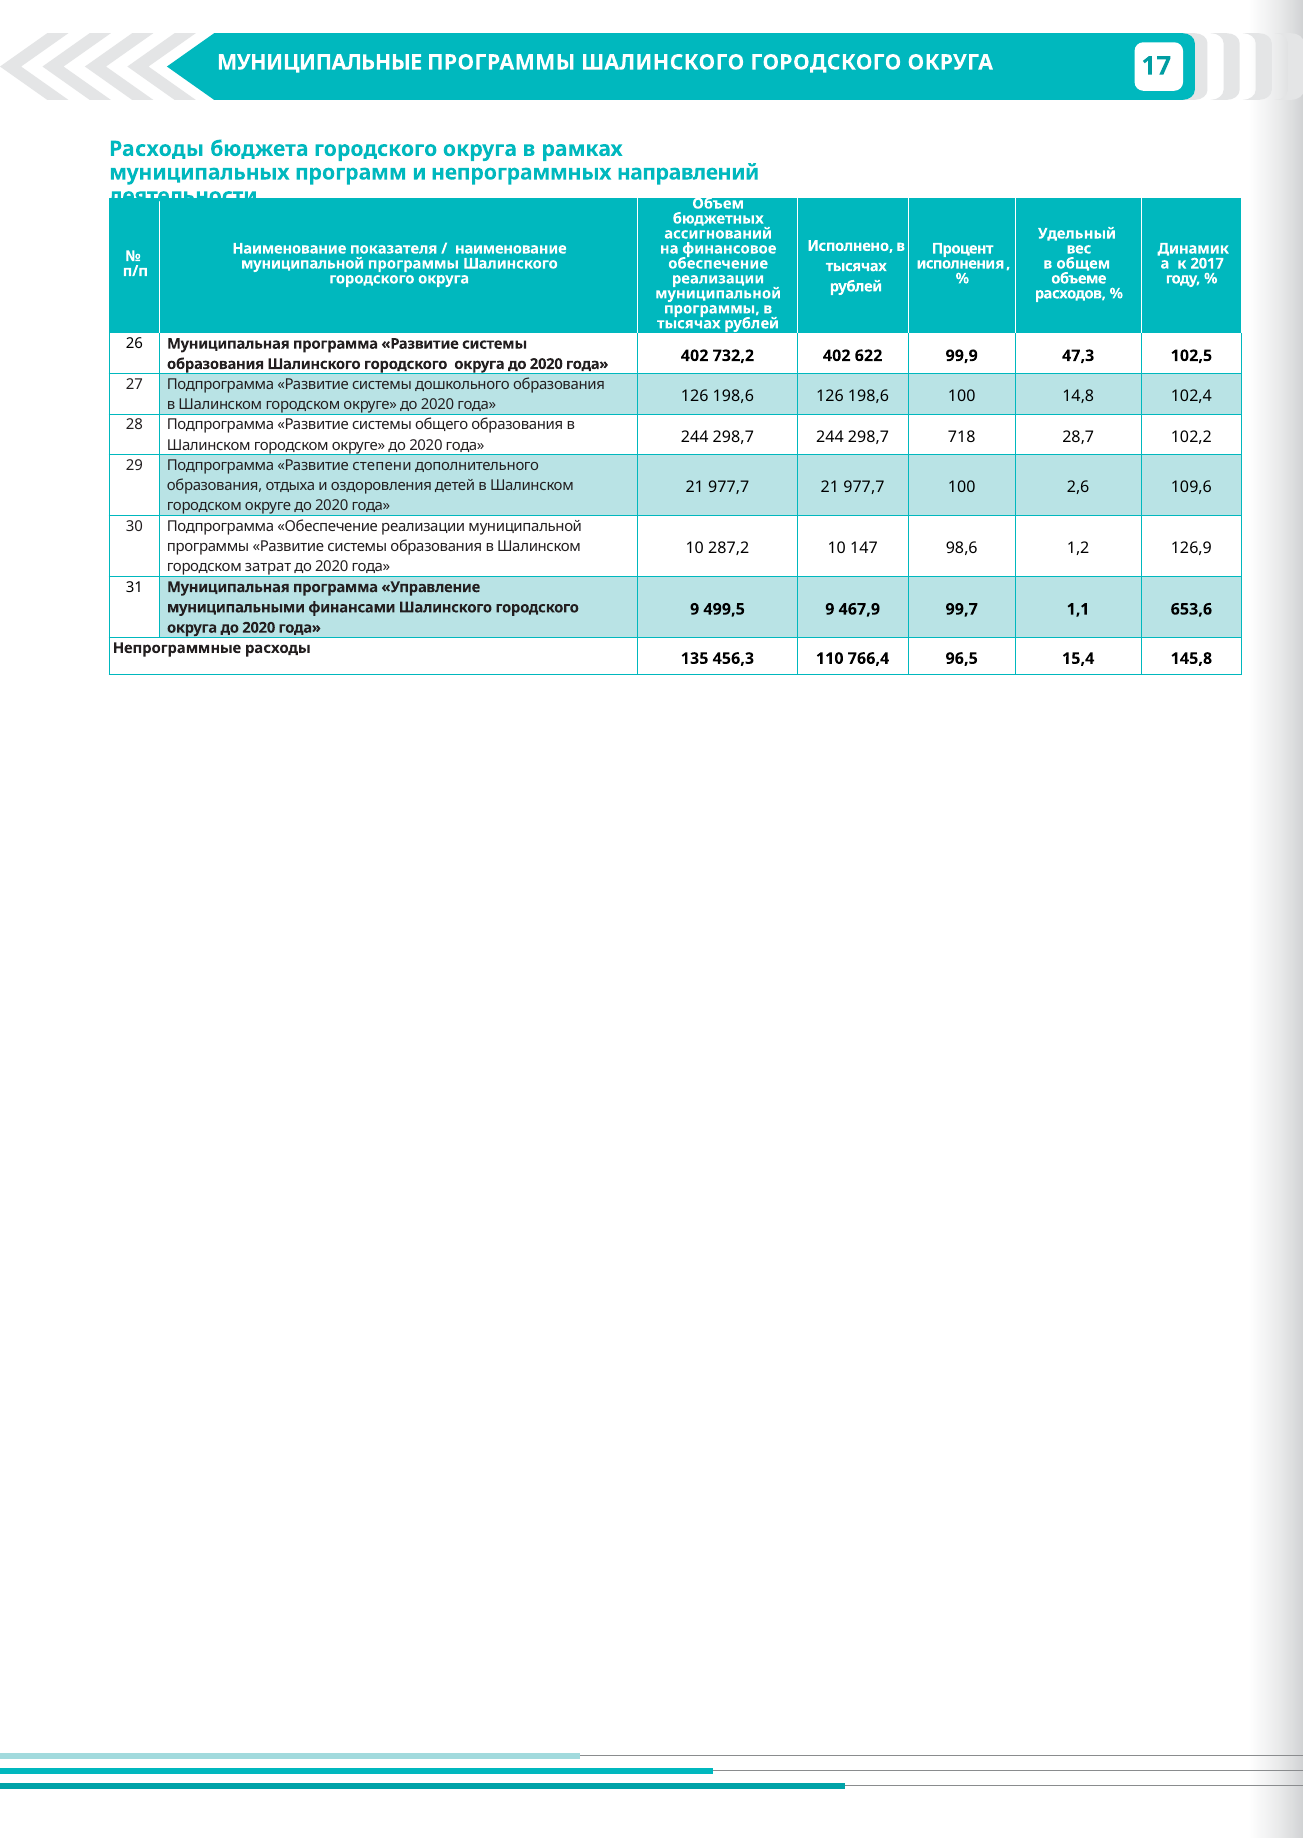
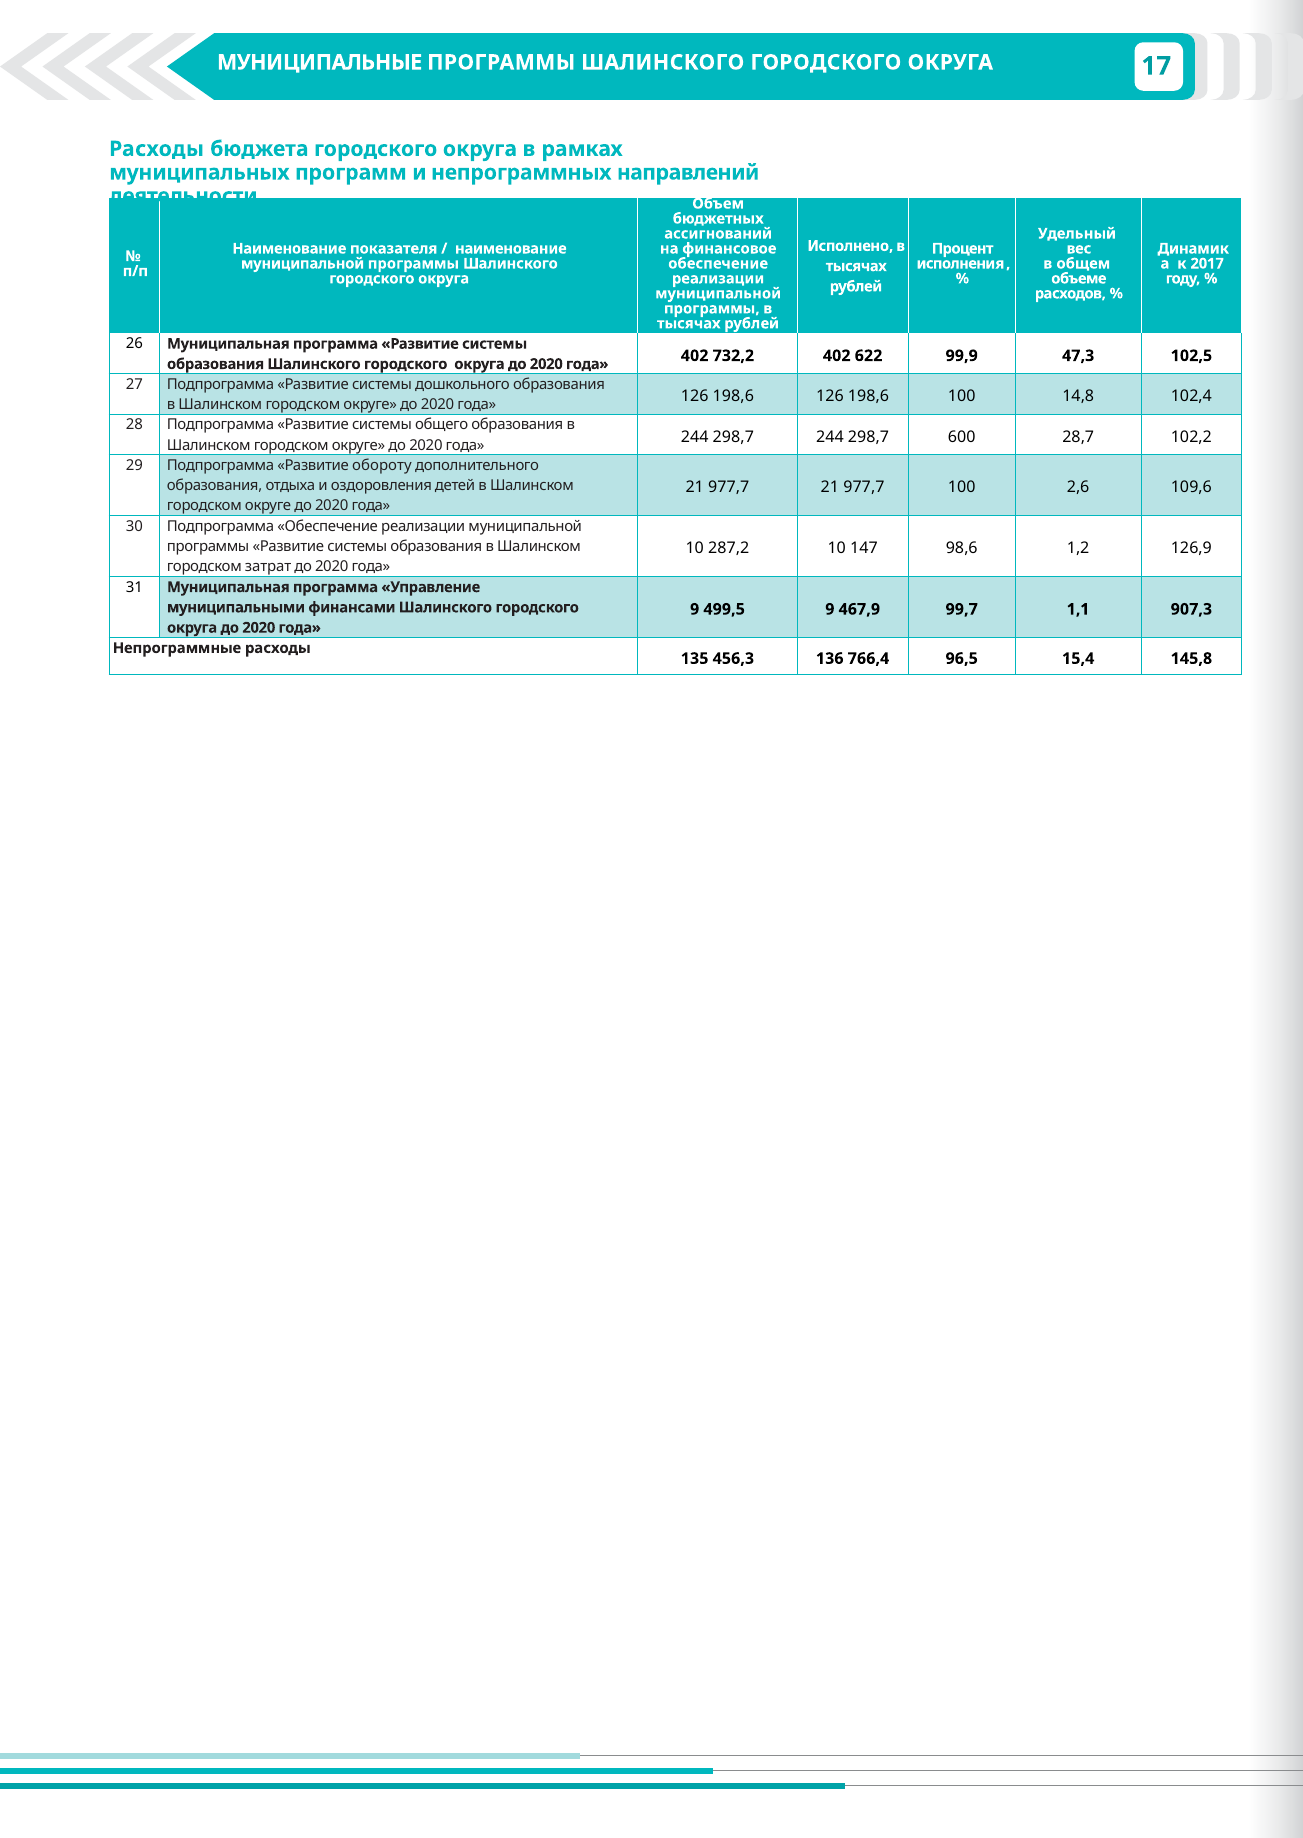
718: 718 -> 600 (962, 437)
степени: степени -> обороту (382, 466)
653,6: 653,6 -> 907,3 (1191, 609)
110: 110 -> 136 (830, 659)
